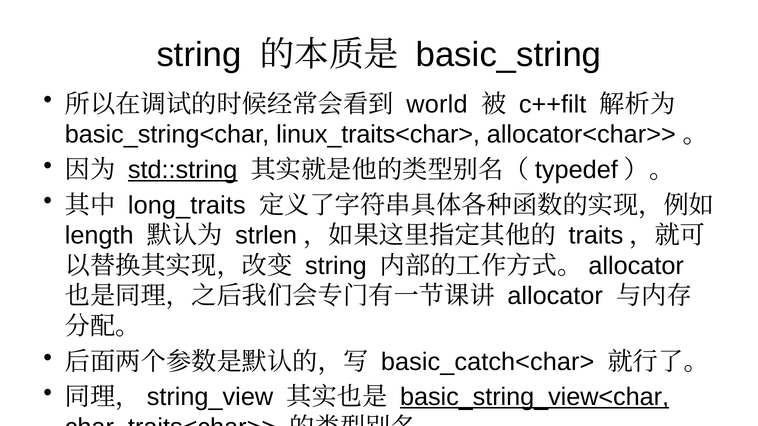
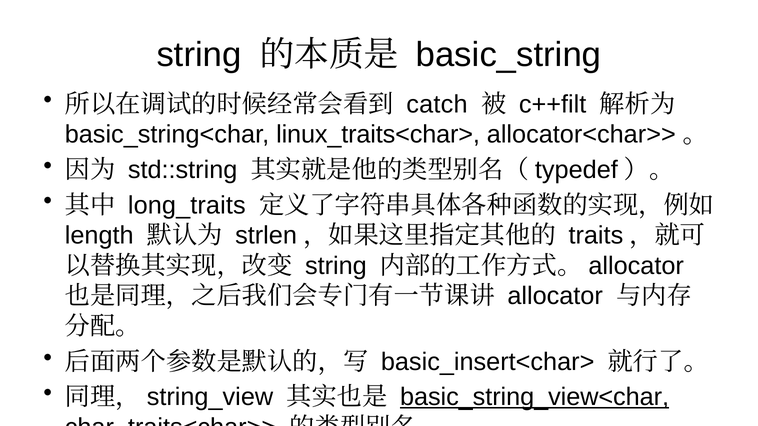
world: world -> catch (437, 104)
std::string underline: present -> none (183, 170)
basic_catch<char>: basic_catch<char> -> basic_insert<char> (488, 362)
